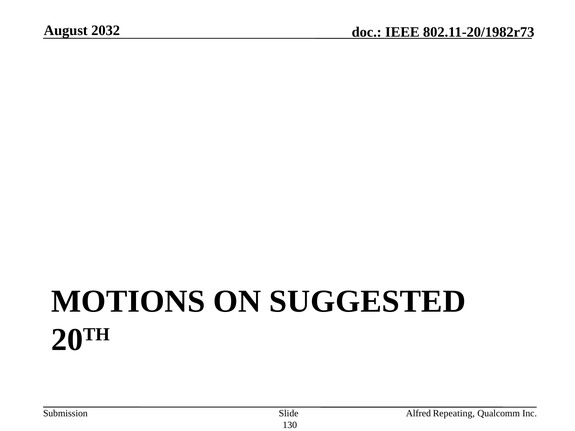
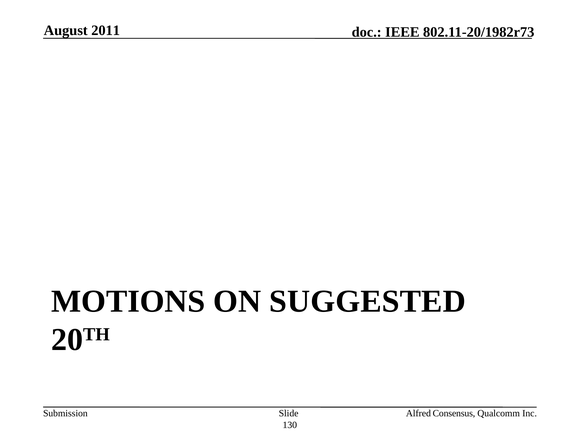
2032: 2032 -> 2011 (106, 30)
Repeating: Repeating -> Consensus (454, 414)
